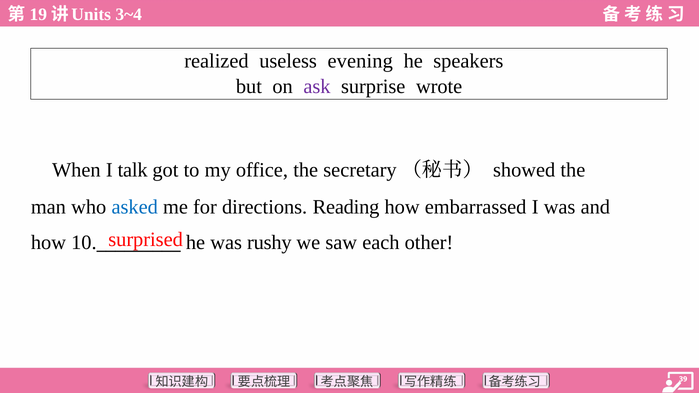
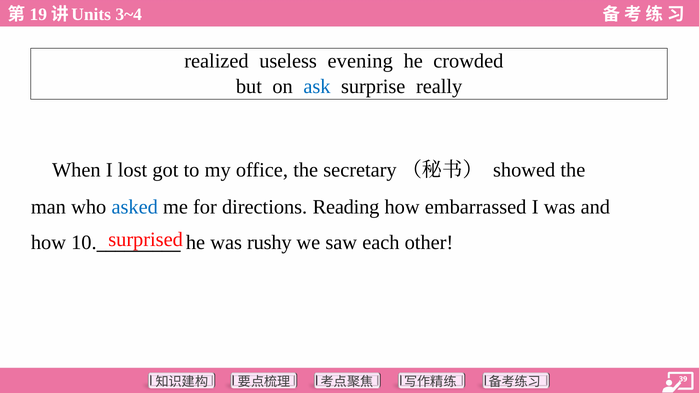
speakers: speakers -> crowded (468, 61)
ask colour: purple -> blue (317, 87)
wrote: wrote -> really (439, 87)
talk: talk -> lost (133, 170)
